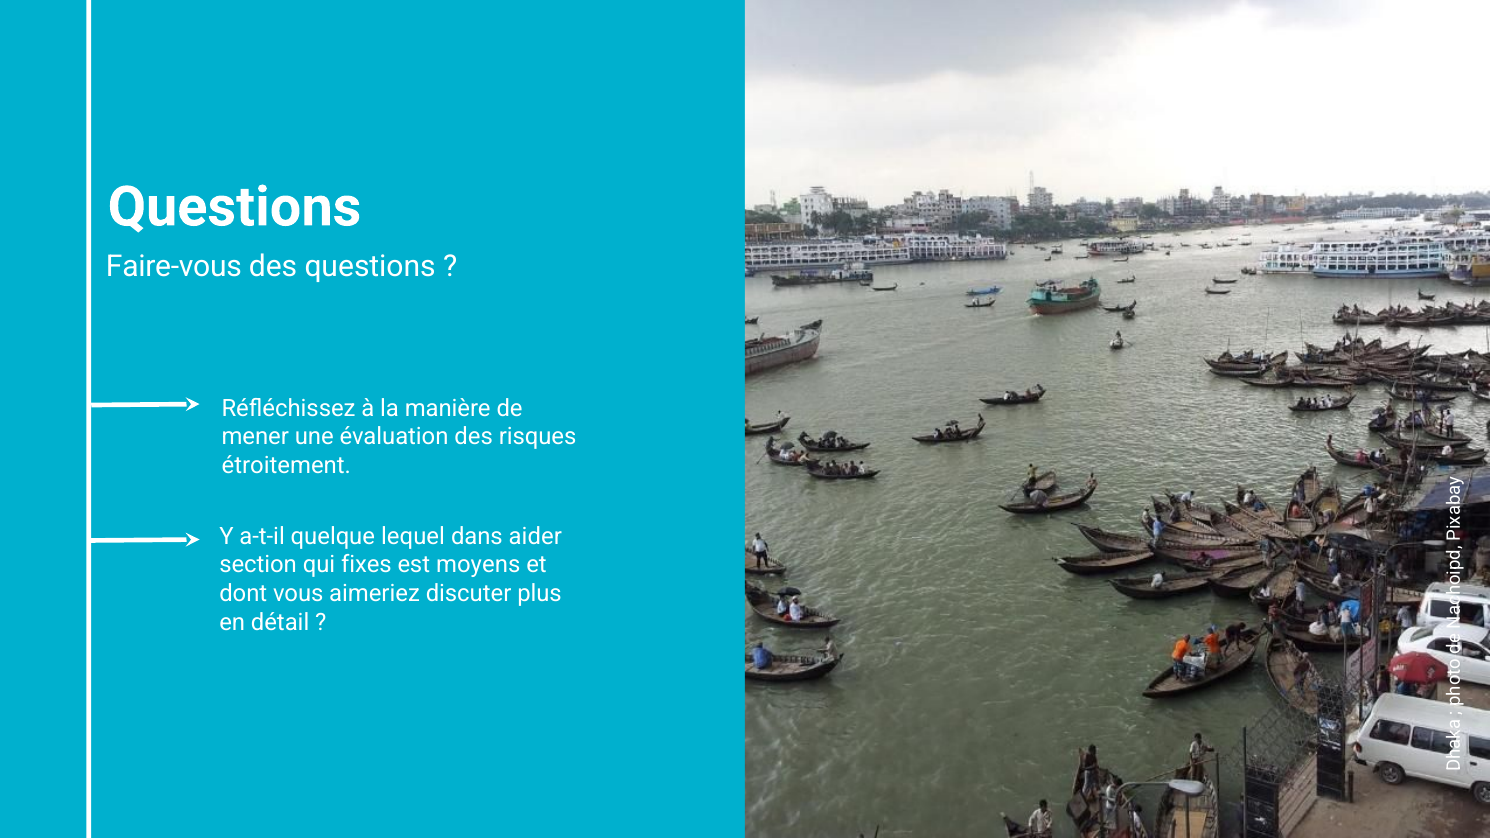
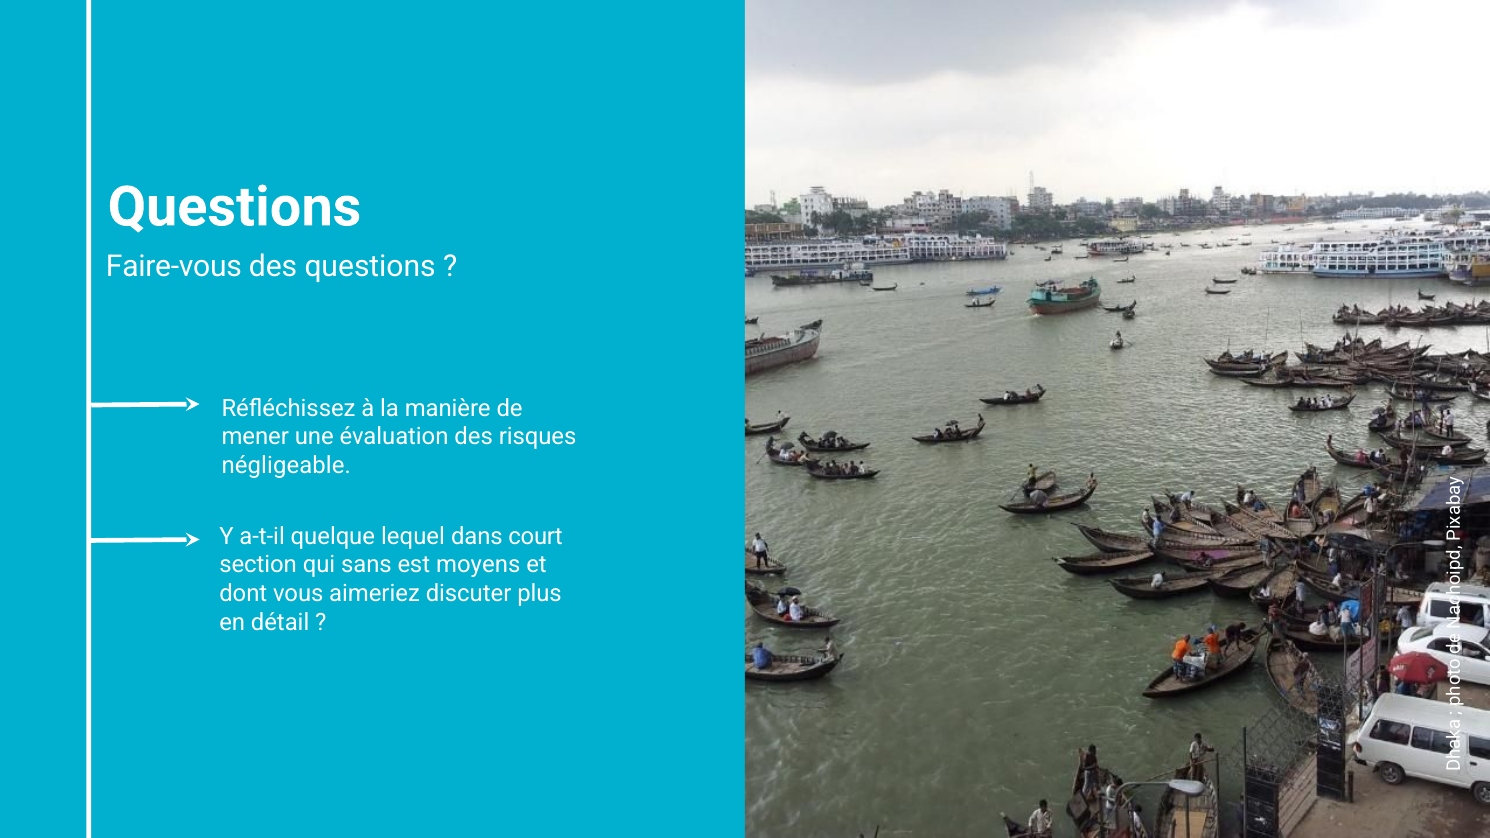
étroitement: étroitement -> négligeable (286, 466)
aider: aider -> court (535, 536)
fixes: fixes -> sans (366, 565)
